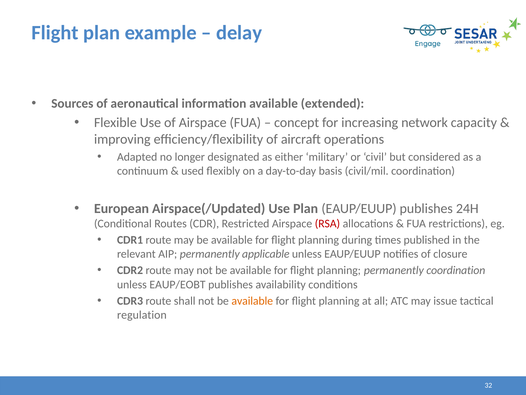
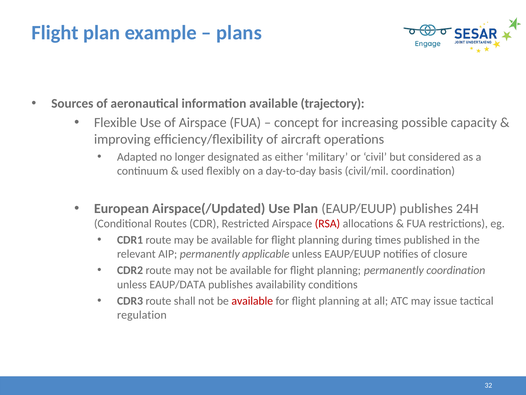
delay: delay -> plans (239, 33)
extended: extended -> trajectory (333, 103)
network: network -> possible (424, 123)
EAUP/EOBT: EAUP/EOBT -> EAUP/DATA (178, 284)
available colour: orange -> red (252, 300)
